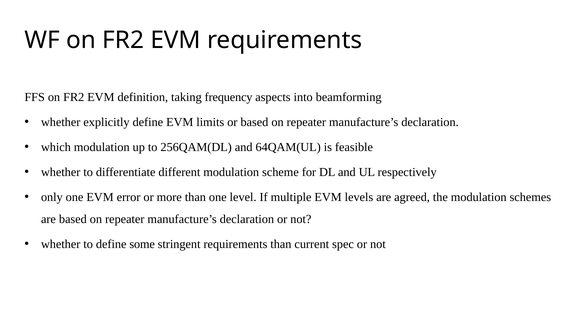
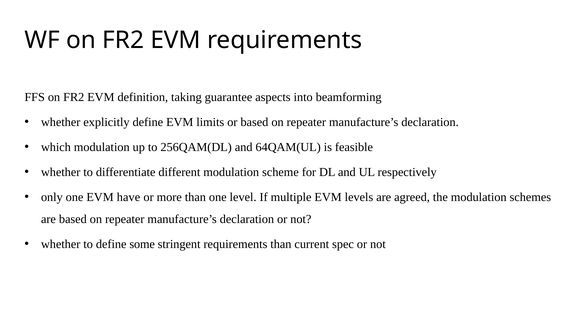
frequency: frequency -> guarantee (229, 97)
error: error -> have (128, 198)
